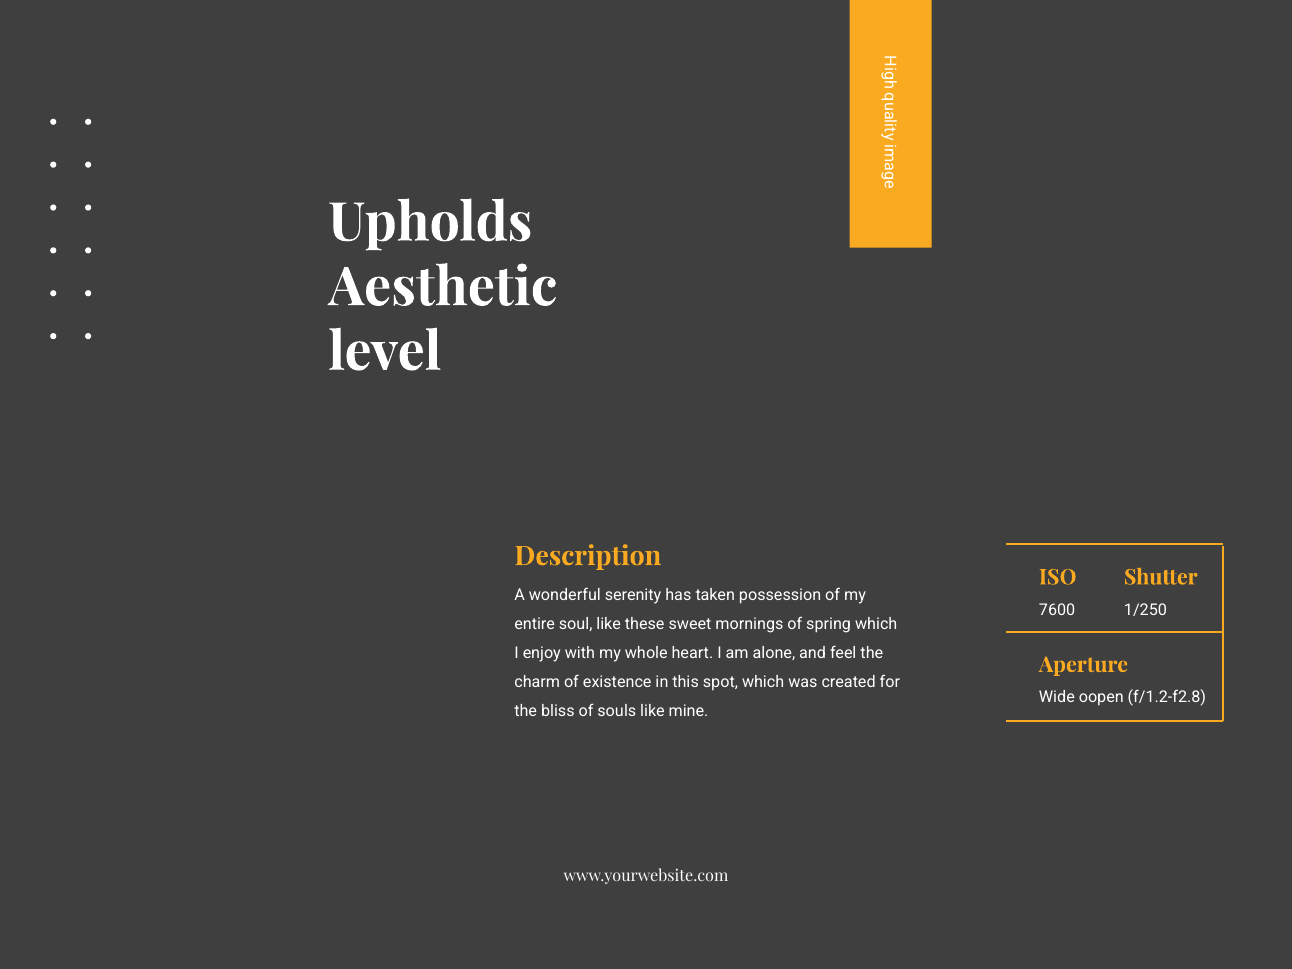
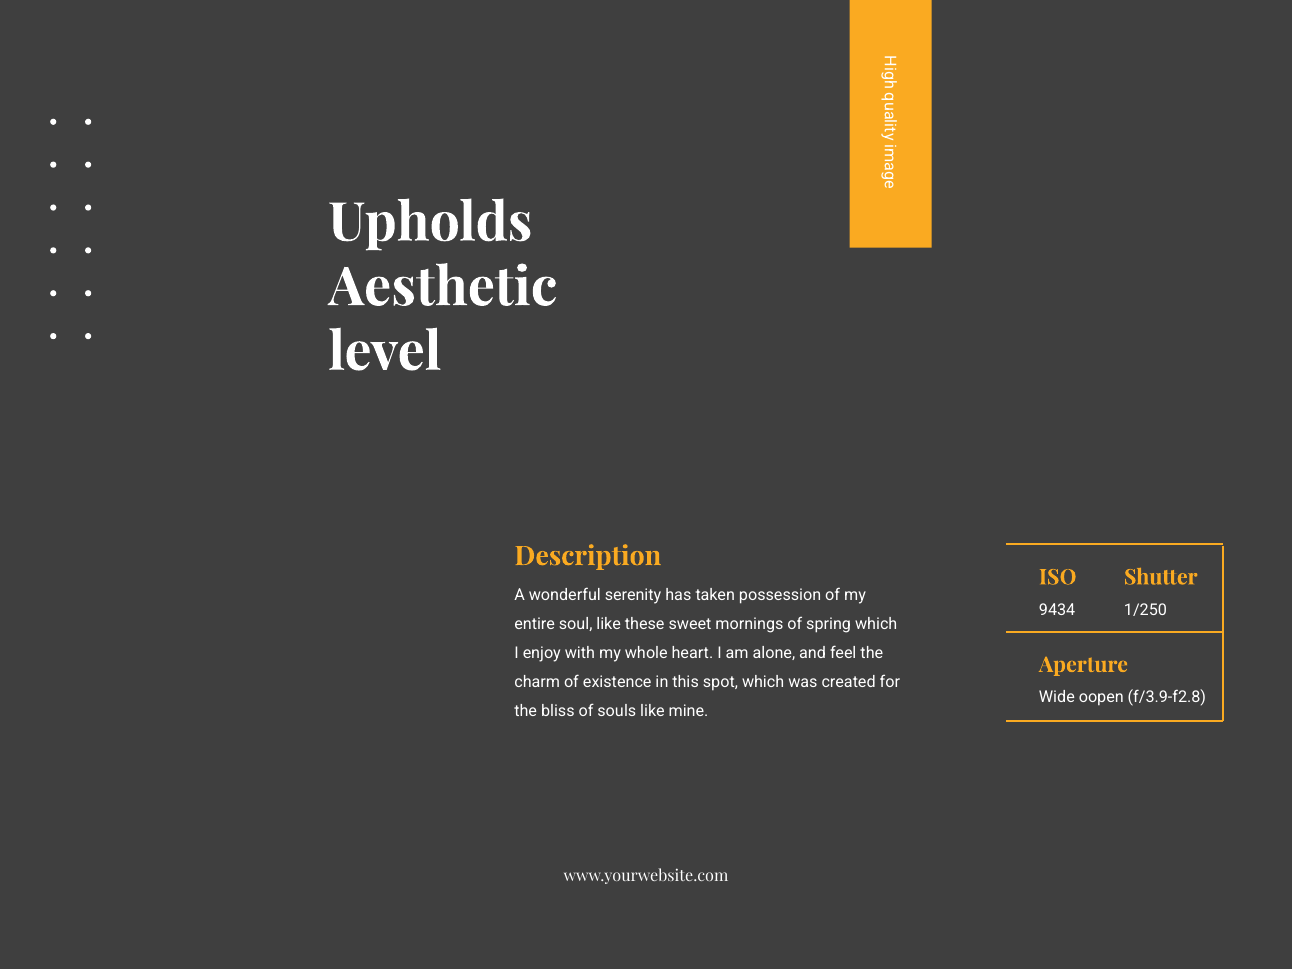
7600: 7600 -> 9434 (1057, 610)
f/1.2-f2.8: f/1.2-f2.8 -> f/3.9-f2.8 (1167, 697)
